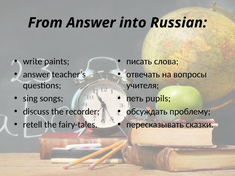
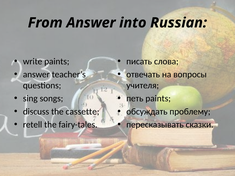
петь pupils: pupils -> paints (158, 99)
recorder: recorder -> cassette (82, 112)
